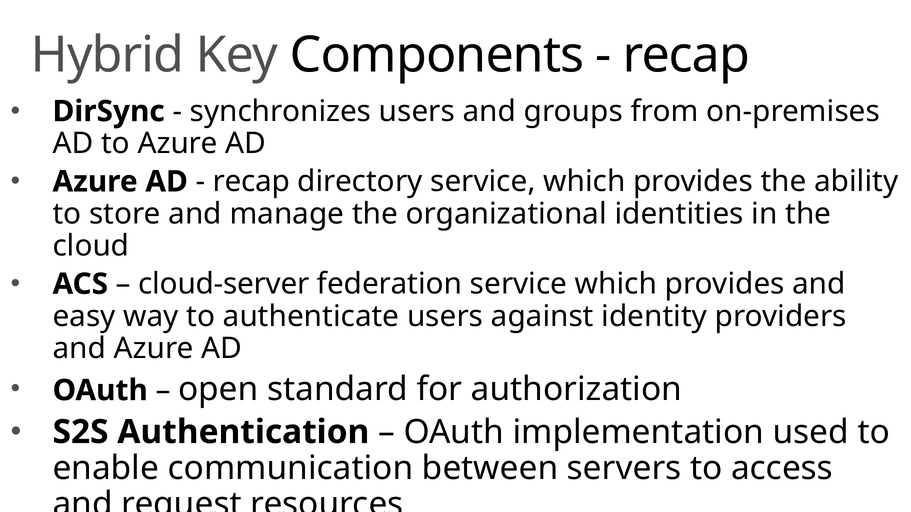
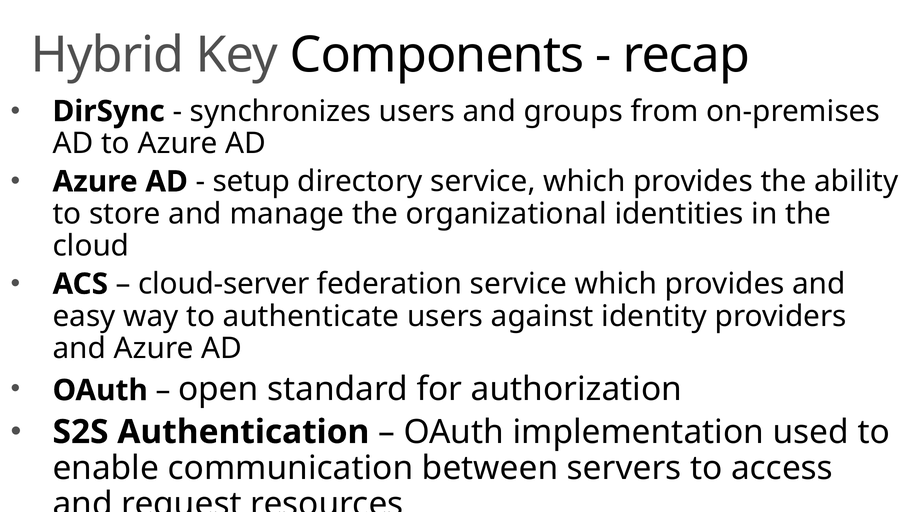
recap: recap -> setup (251, 182)
